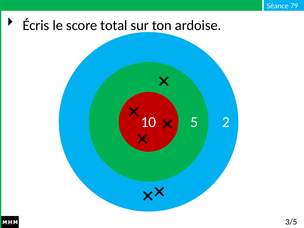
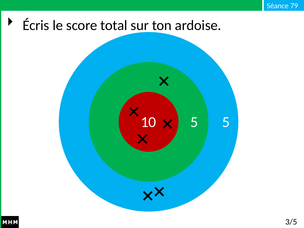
5 2: 2 -> 5 (226, 122)
